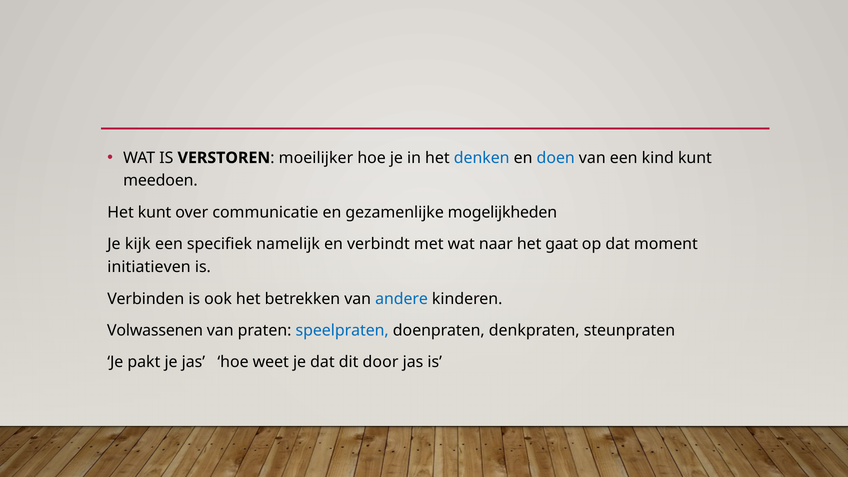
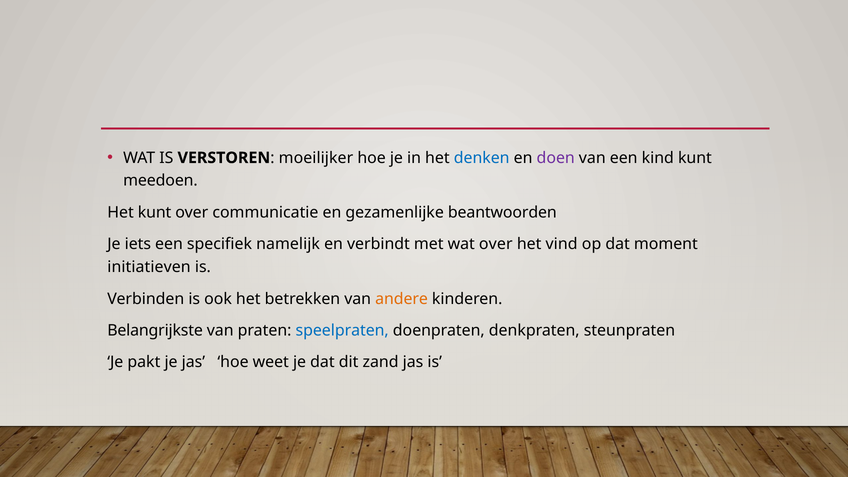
doen colour: blue -> purple (556, 158)
mogelijkheden: mogelijkheden -> beantwoorden (502, 212)
kijk: kijk -> iets (138, 244)
wat naar: naar -> over (496, 244)
gaat: gaat -> vind (562, 244)
andere colour: blue -> orange (402, 299)
Volwassenen: Volwassenen -> Belangrijkste (155, 331)
door: door -> zand (381, 362)
